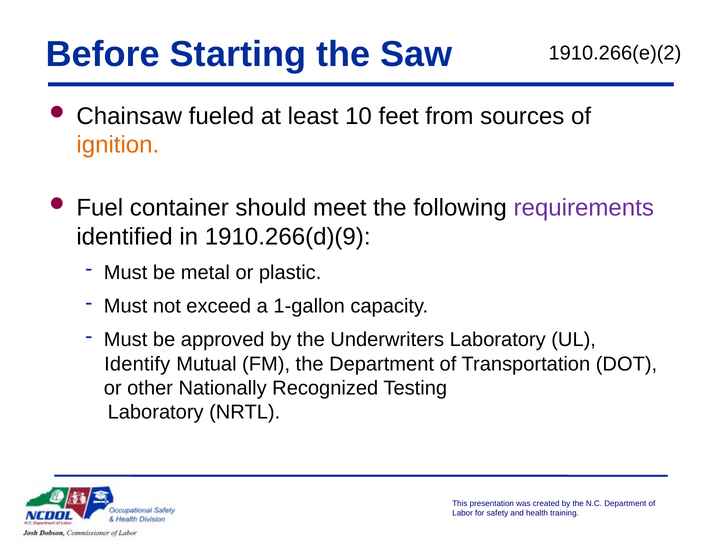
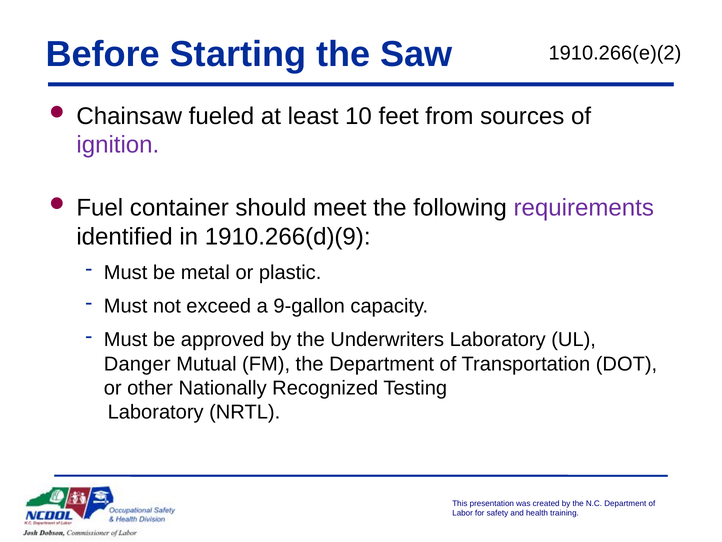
ignition colour: orange -> purple (118, 145)
1-gallon: 1-gallon -> 9-gallon (309, 306)
Identify: Identify -> Danger (137, 364)
